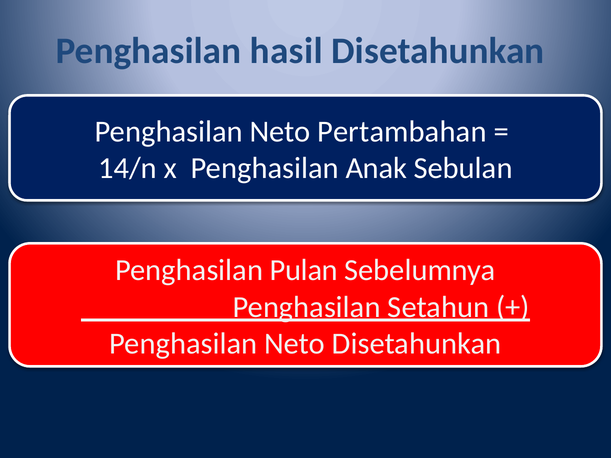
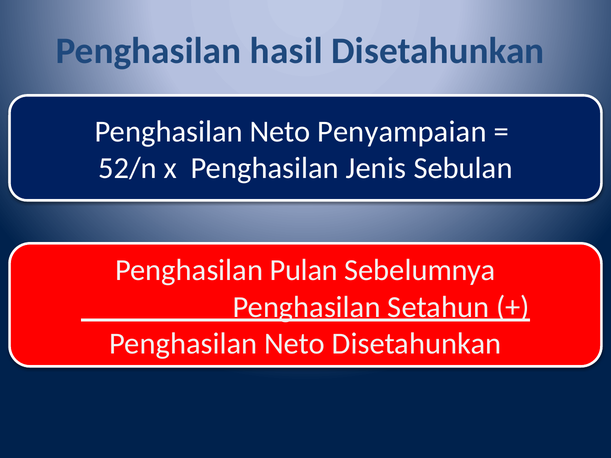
Pertambahan: Pertambahan -> Penyampaian (402, 132)
14/n: 14/n -> 52/n (128, 168)
Anak: Anak -> Jenis (376, 168)
